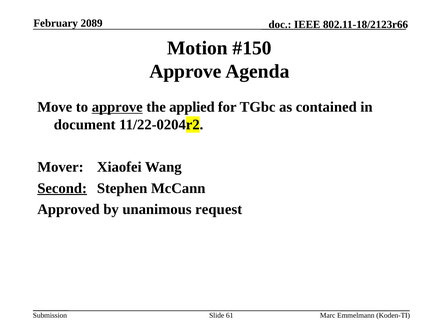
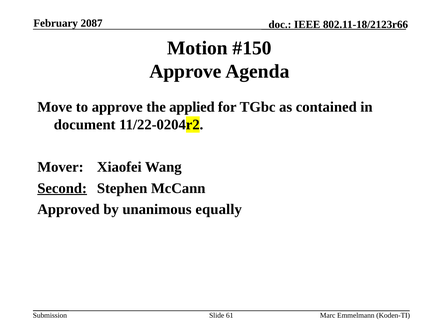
2089: 2089 -> 2087 (92, 23)
approve underline: present -> none (117, 107)
request: request -> equally (219, 210)
